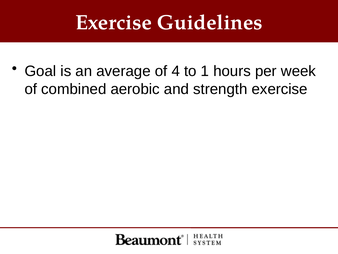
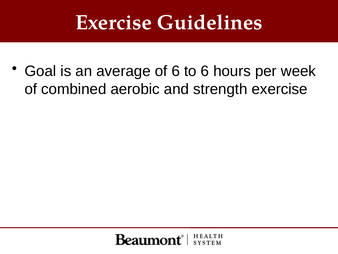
of 4: 4 -> 6 (176, 71)
to 1: 1 -> 6 (205, 71)
